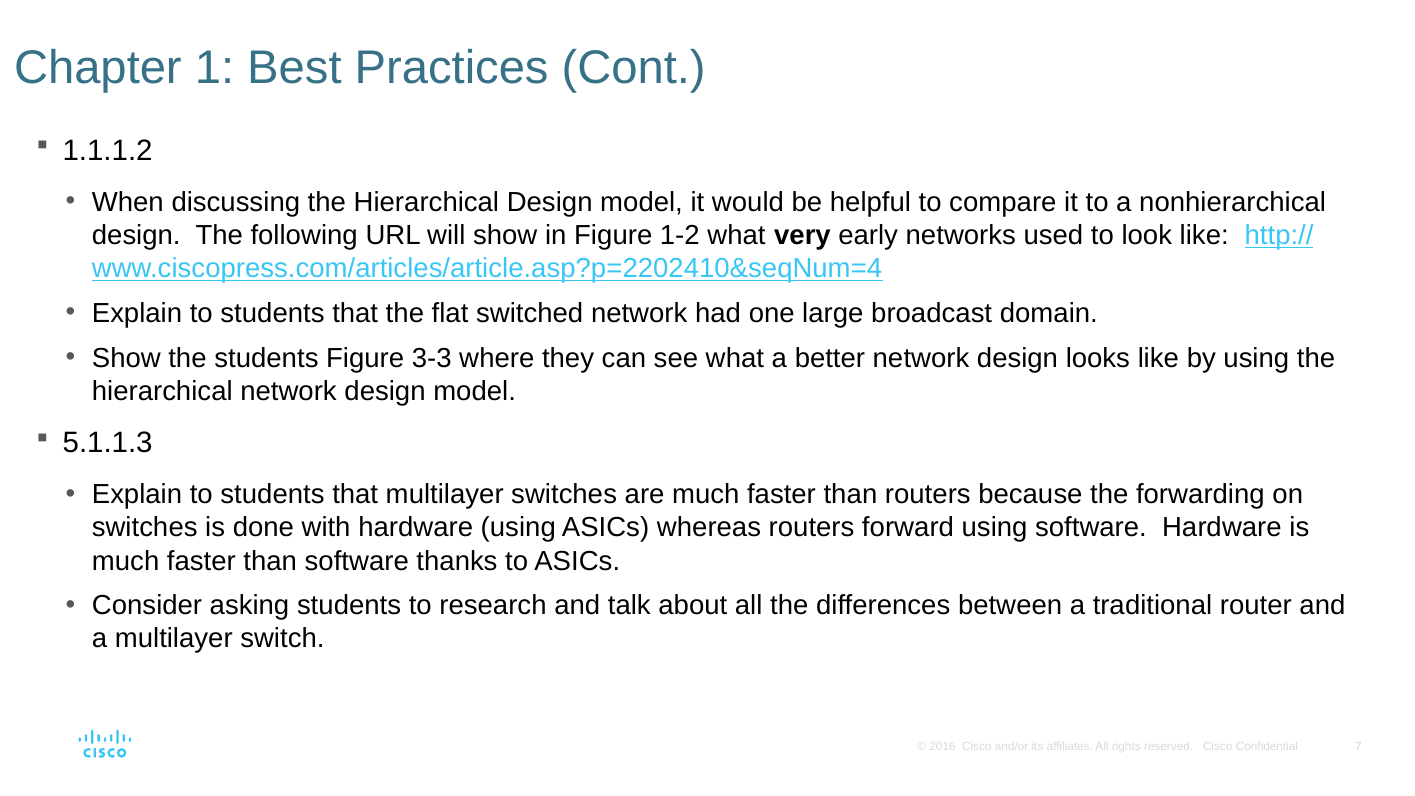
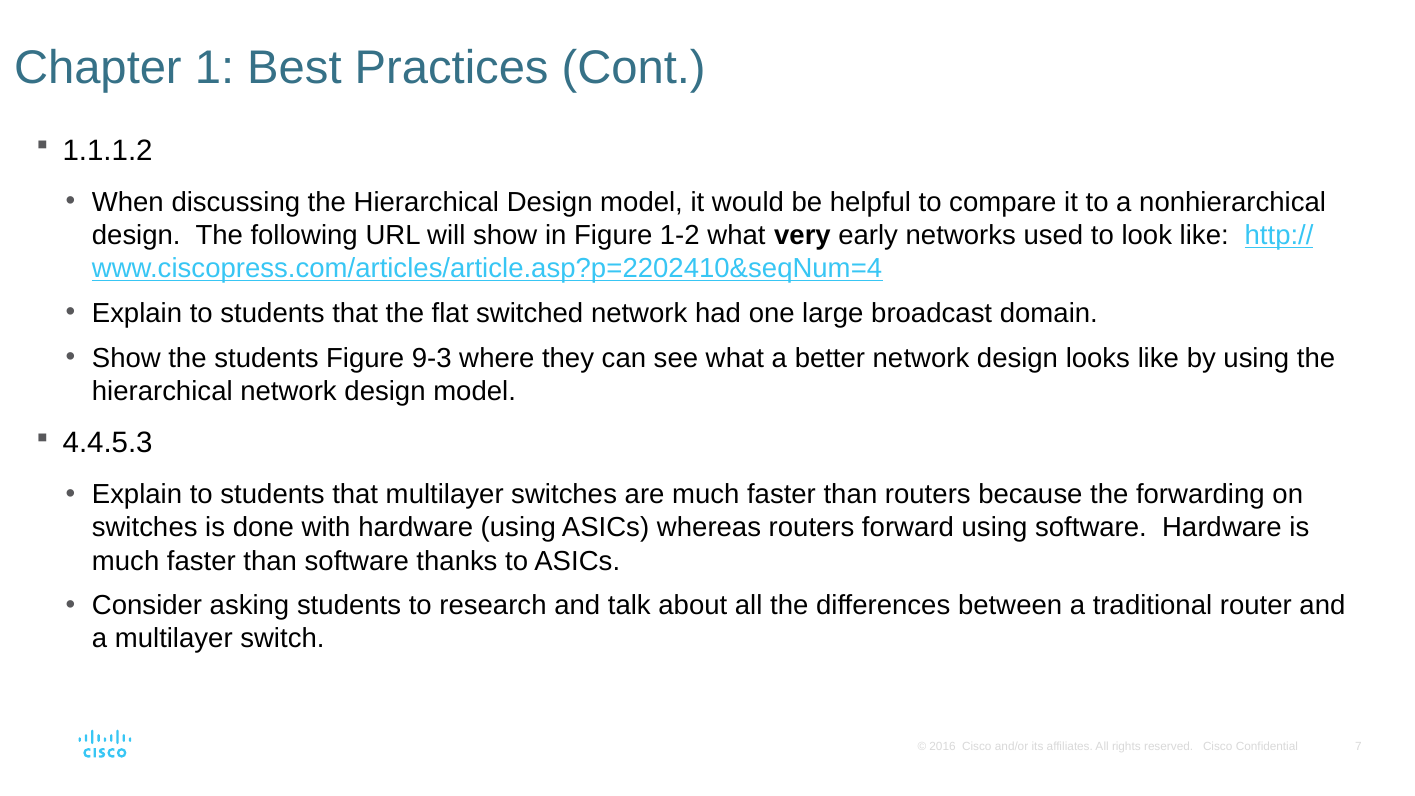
3-3: 3-3 -> 9-3 (432, 358)
5.1.1.3: 5.1.1.3 -> 4.4.5.3 (108, 443)
